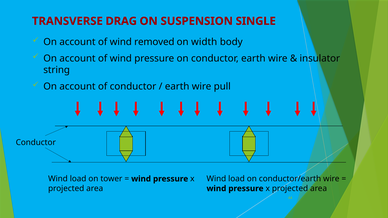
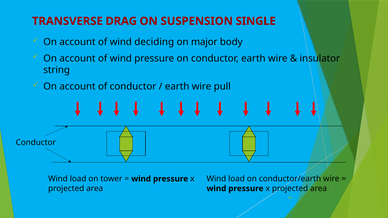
removed: removed -> deciding (154, 42)
width: width -> major (204, 42)
